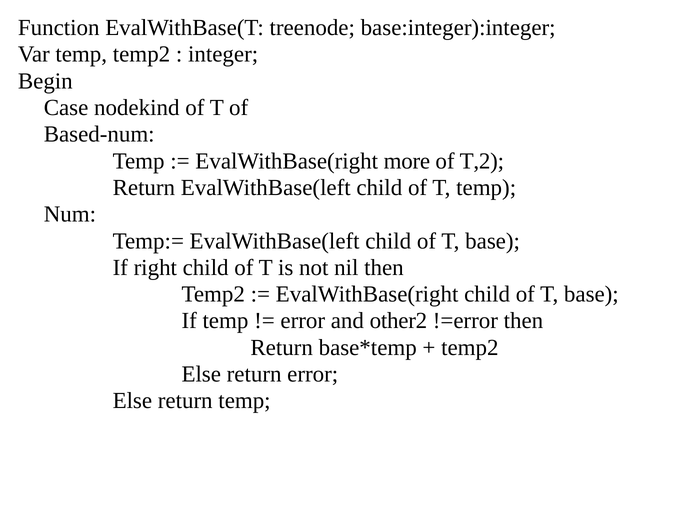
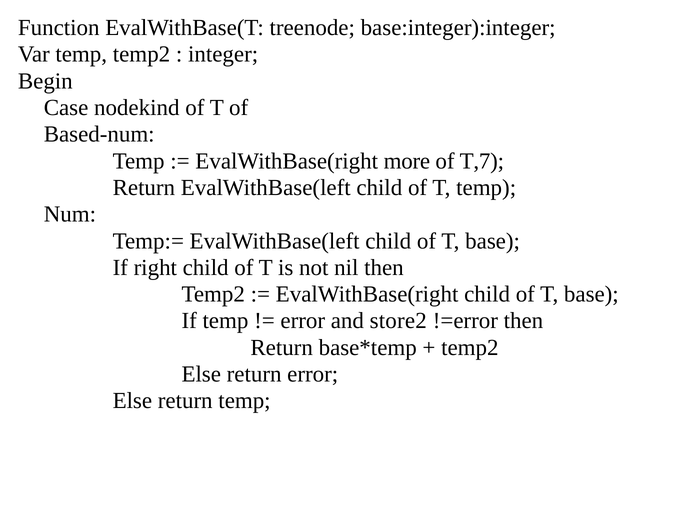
T,2: T,2 -> T,7 (482, 161)
other2: other2 -> store2 (398, 321)
